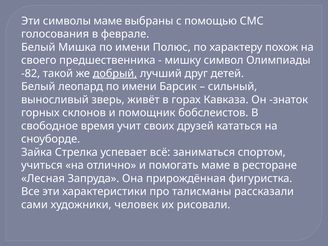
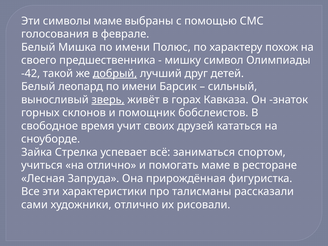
-82: -82 -> -42 (31, 73)
зверь underline: none -> present (108, 100)
художники человек: человек -> отлично (136, 205)
